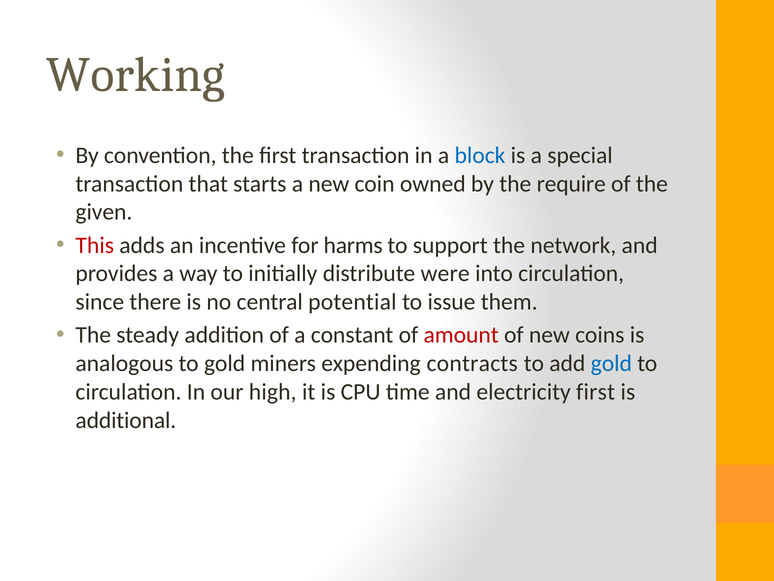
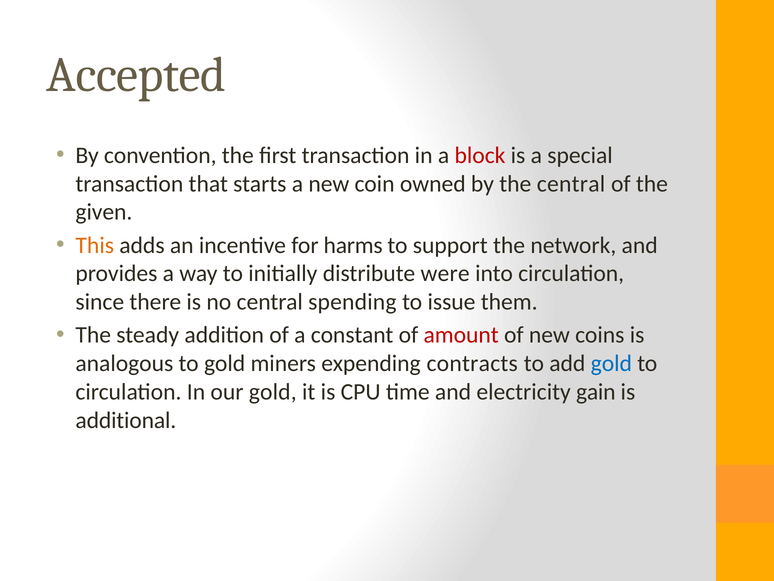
Working: Working -> Accepted (136, 75)
block colour: blue -> red (480, 155)
the require: require -> central (571, 184)
This colour: red -> orange (95, 245)
potential: potential -> spending (352, 302)
our high: high -> gold (273, 392)
electricity first: first -> gain (596, 392)
